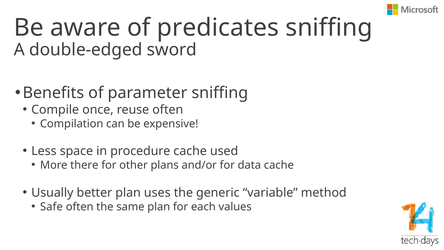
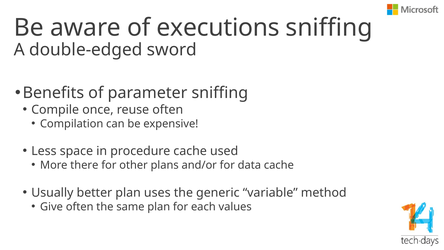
predicates: predicates -> executions (218, 28)
Safe: Safe -> Give (51, 207)
